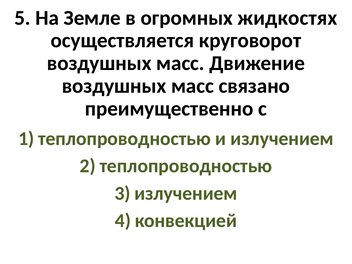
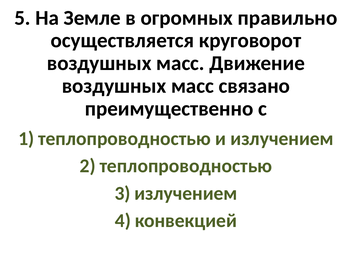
жидкостях: жидкостях -> правильно (287, 18)
